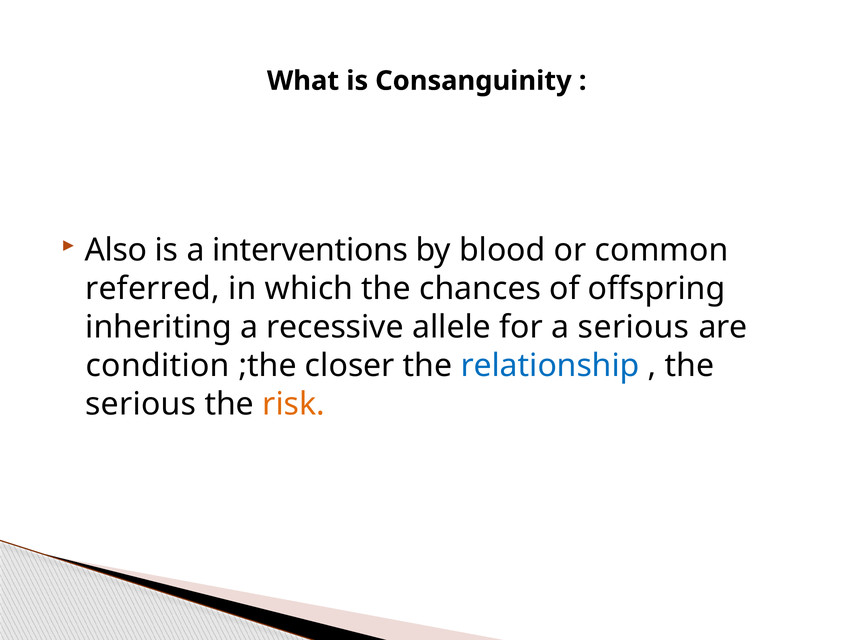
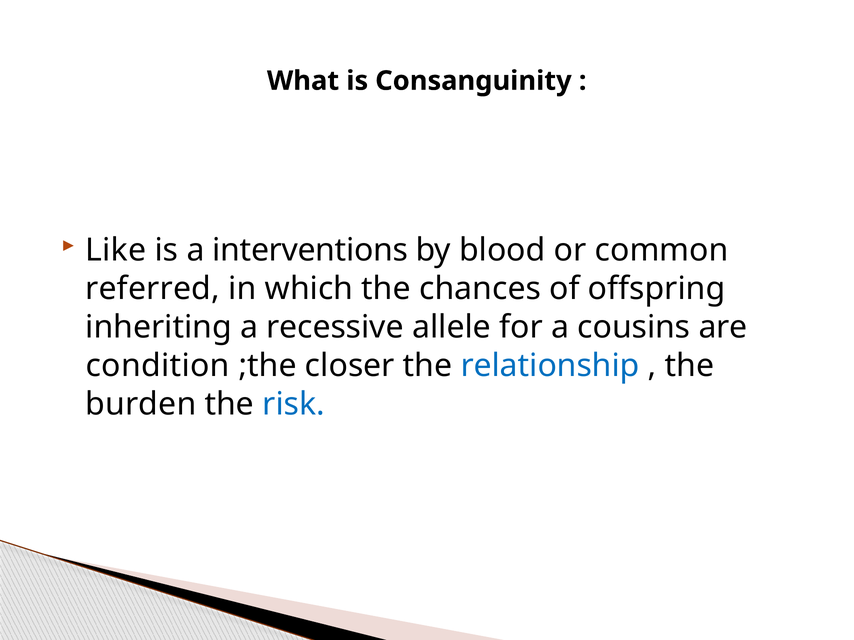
Also: Also -> Like (116, 250)
a serious: serious -> cousins (634, 327)
serious: serious -> burden (141, 404)
risk colour: orange -> blue (294, 404)
